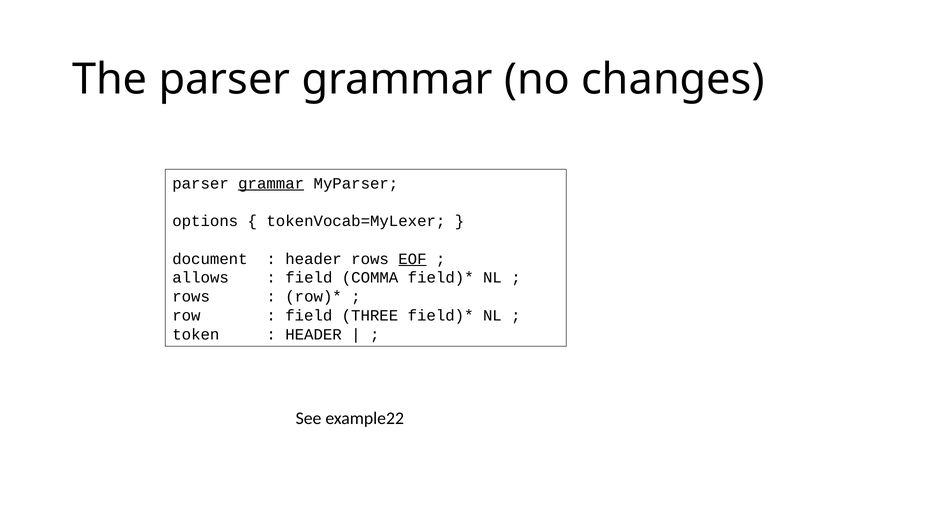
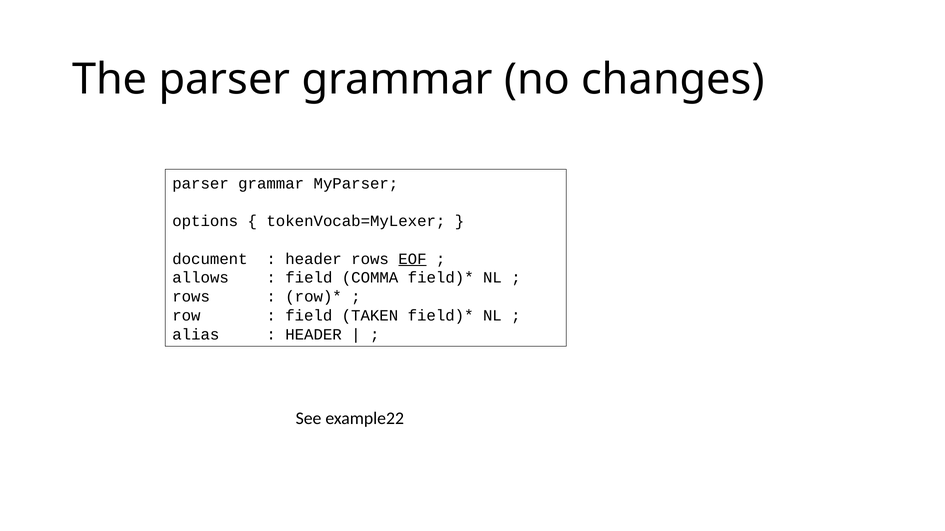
grammar underline: present -> none (271, 184)
THREE: THREE -> TAKEN (370, 316)
token: token -> alias (196, 335)
